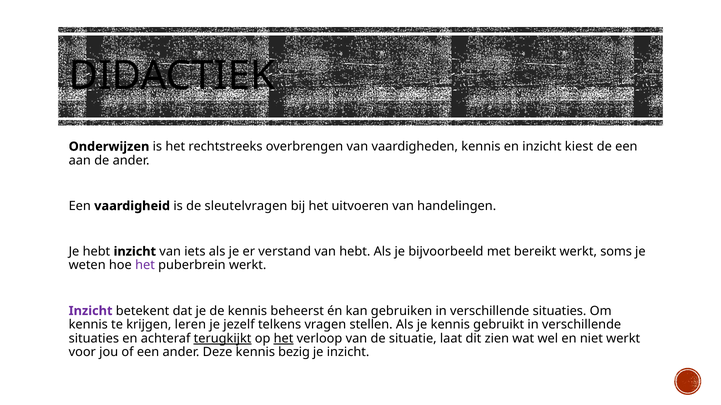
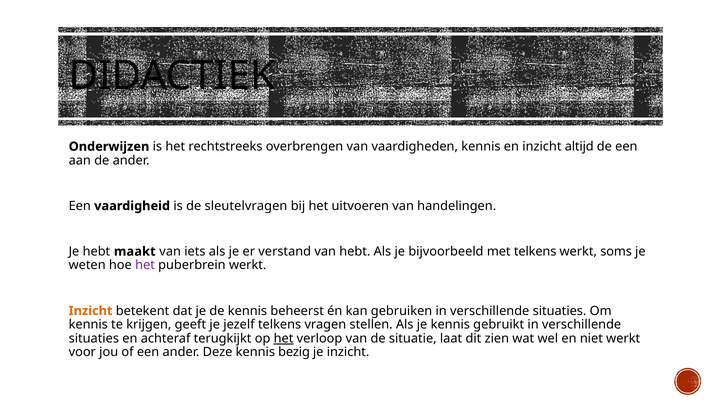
kiest: kiest -> altijd (579, 147)
hebt inzicht: inzicht -> maakt (135, 252)
met bereikt: bereikt -> telkens (535, 252)
Inzicht colour: purple -> orange (91, 311)
leren: leren -> geeft (190, 325)
terugkijkt underline: present -> none (223, 339)
